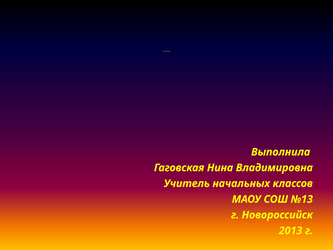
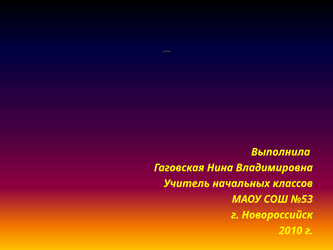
№13: №13 -> №53 (302, 199)
2013: 2013 -> 2010 (291, 230)
